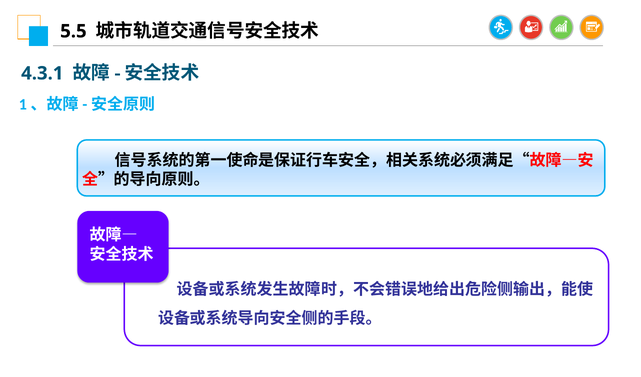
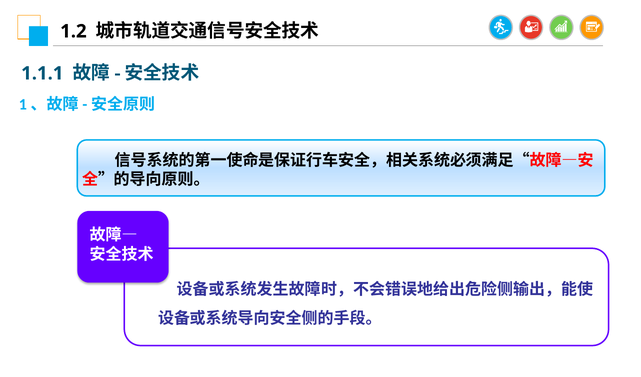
5.5: 5.5 -> 1.2 (73, 31)
4.3.1: 4.3.1 -> 1.1.1 (42, 73)
